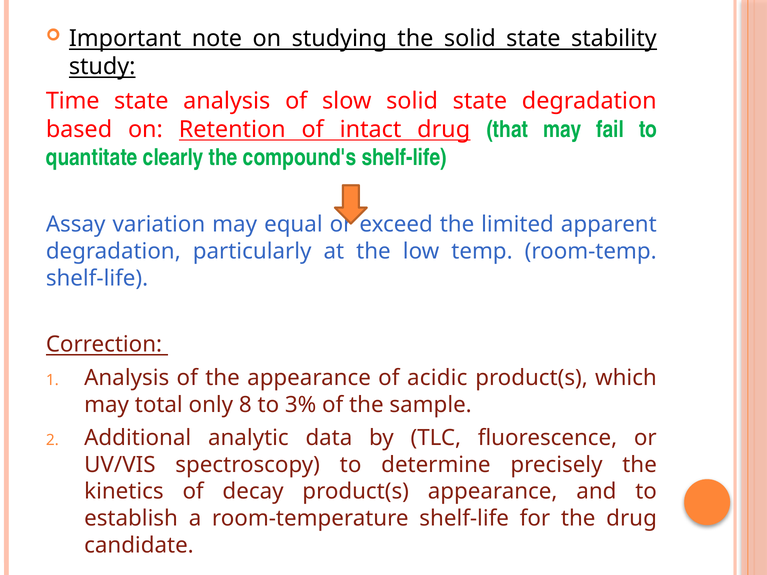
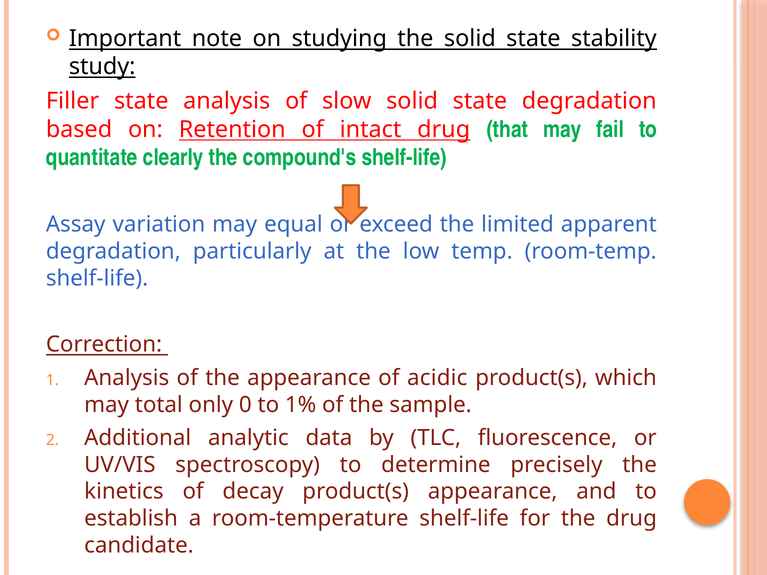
Time: Time -> Filler (73, 101)
8: 8 -> 0 (245, 405)
3%: 3% -> 1% (301, 405)
